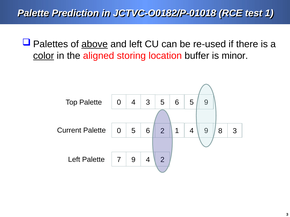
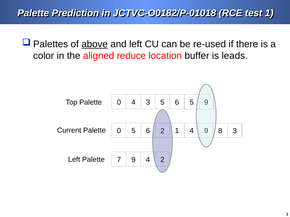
color underline: present -> none (44, 56)
storing: storing -> reduce (131, 56)
minor: minor -> leads (235, 56)
